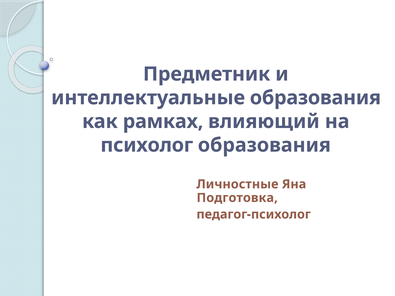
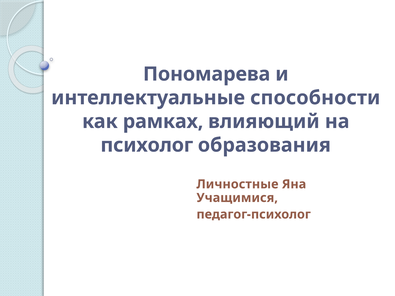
Предметник: Предметник -> Пономарева (207, 74)
интеллектуальные образования: образования -> способности (315, 98)
Подготовка: Подготовка -> Учащимися (237, 198)
